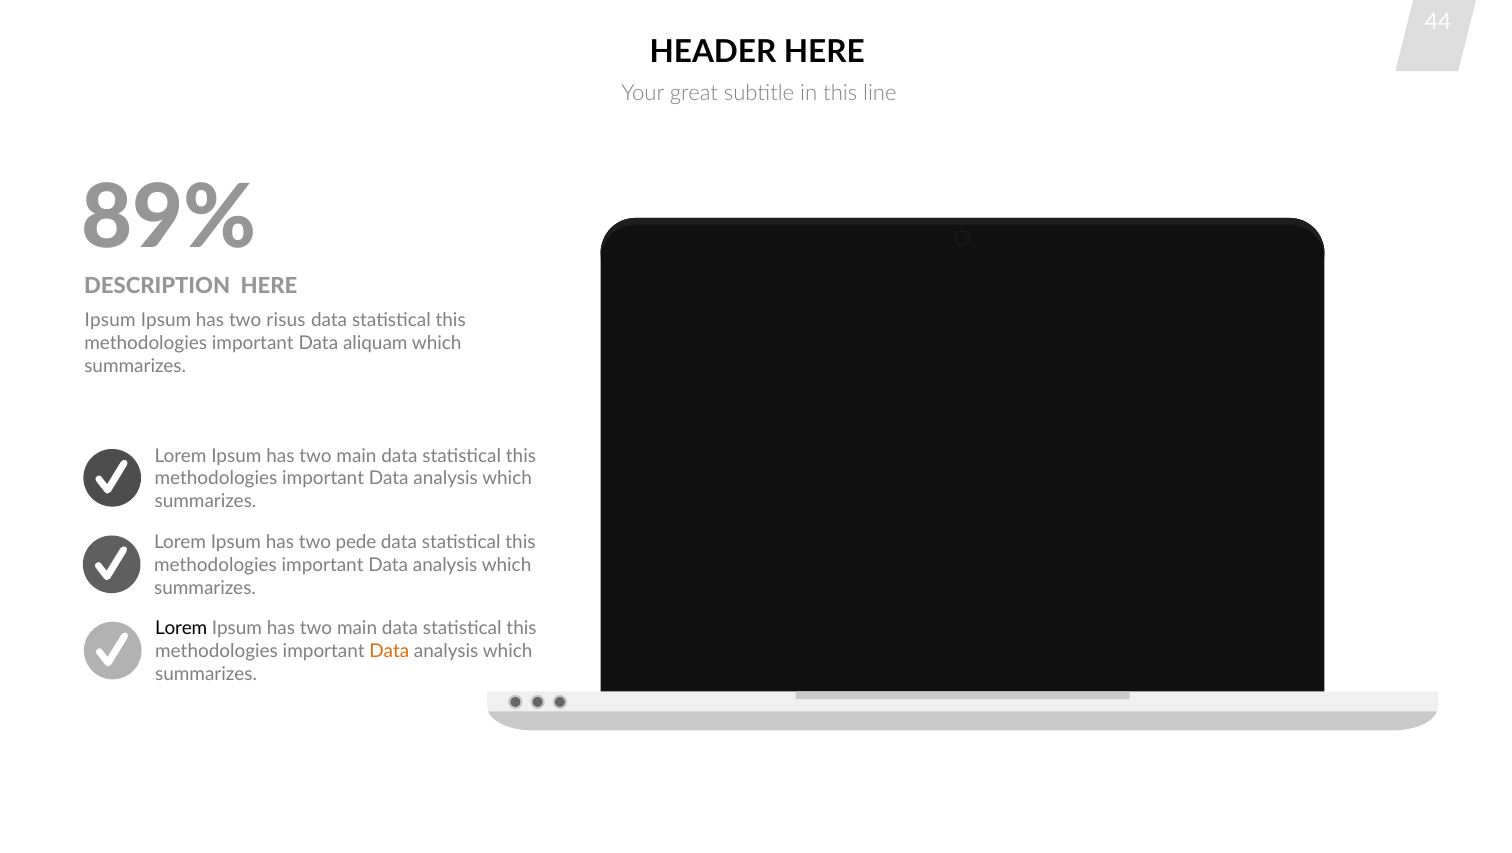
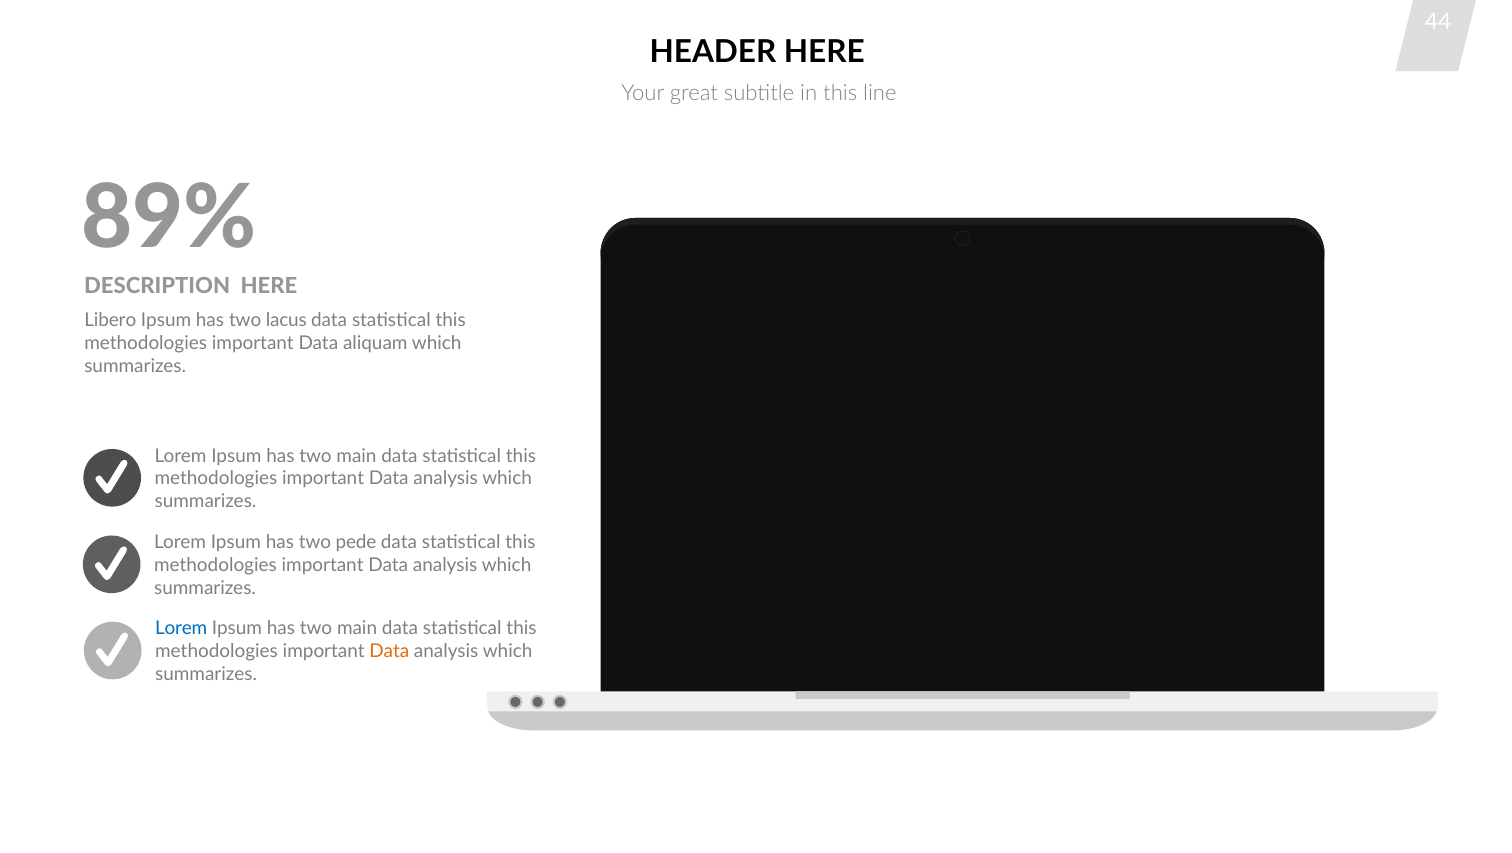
Ipsum: Ipsum -> Libero (110, 321)
risus: risus -> lacus (286, 321)
Lorem colour: black -> blue (181, 628)
